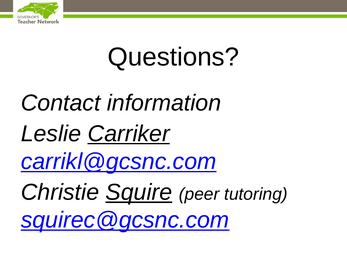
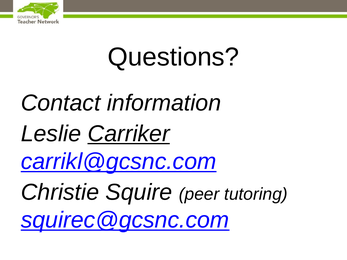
Squire underline: present -> none (139, 192)
